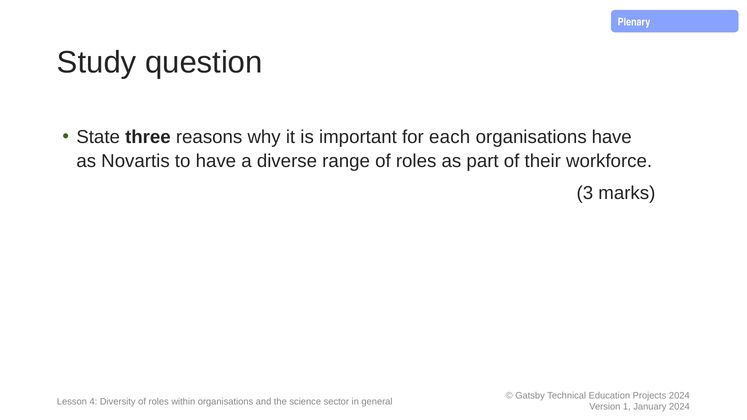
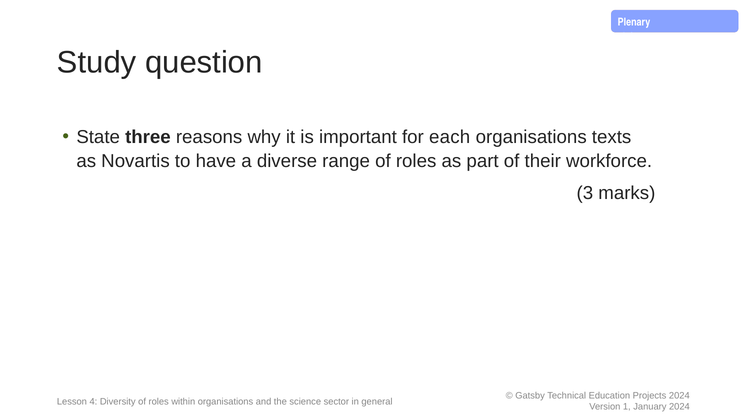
organisations have: have -> texts (612, 137)
